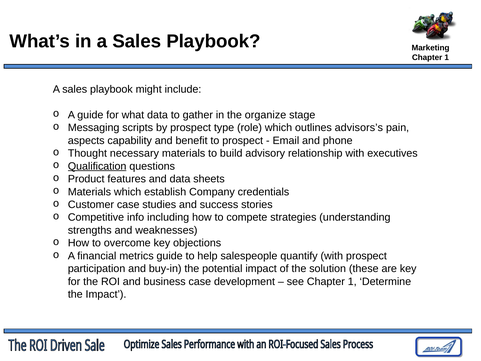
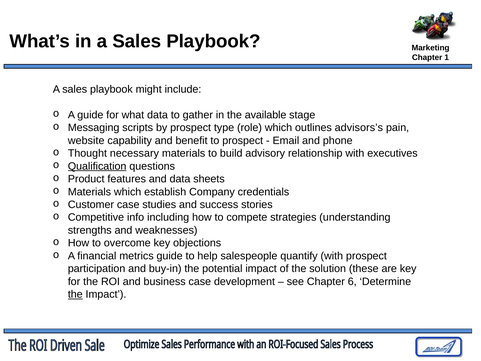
organize: organize -> available (266, 115)
aspects: aspects -> website (86, 140)
see Chapter 1: 1 -> 6 (352, 281)
the underline: none -> present (75, 294)
